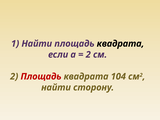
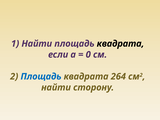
2: 2 -> 0 (88, 55)
Площадь colour: red -> blue (41, 77)
104: 104 -> 264 (118, 77)
